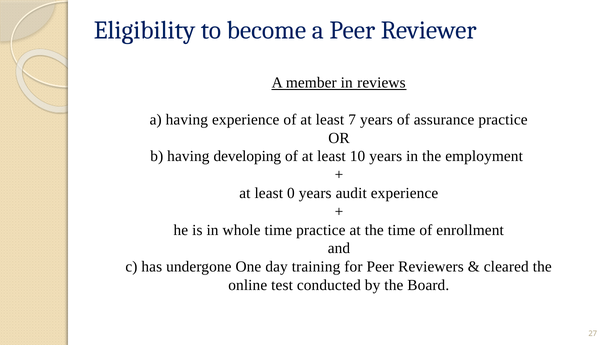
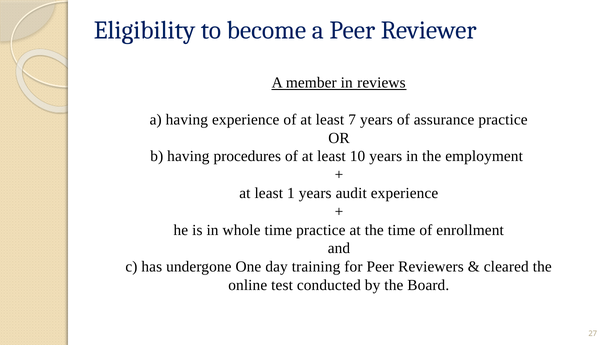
developing: developing -> procedures (247, 156)
0: 0 -> 1 (291, 193)
